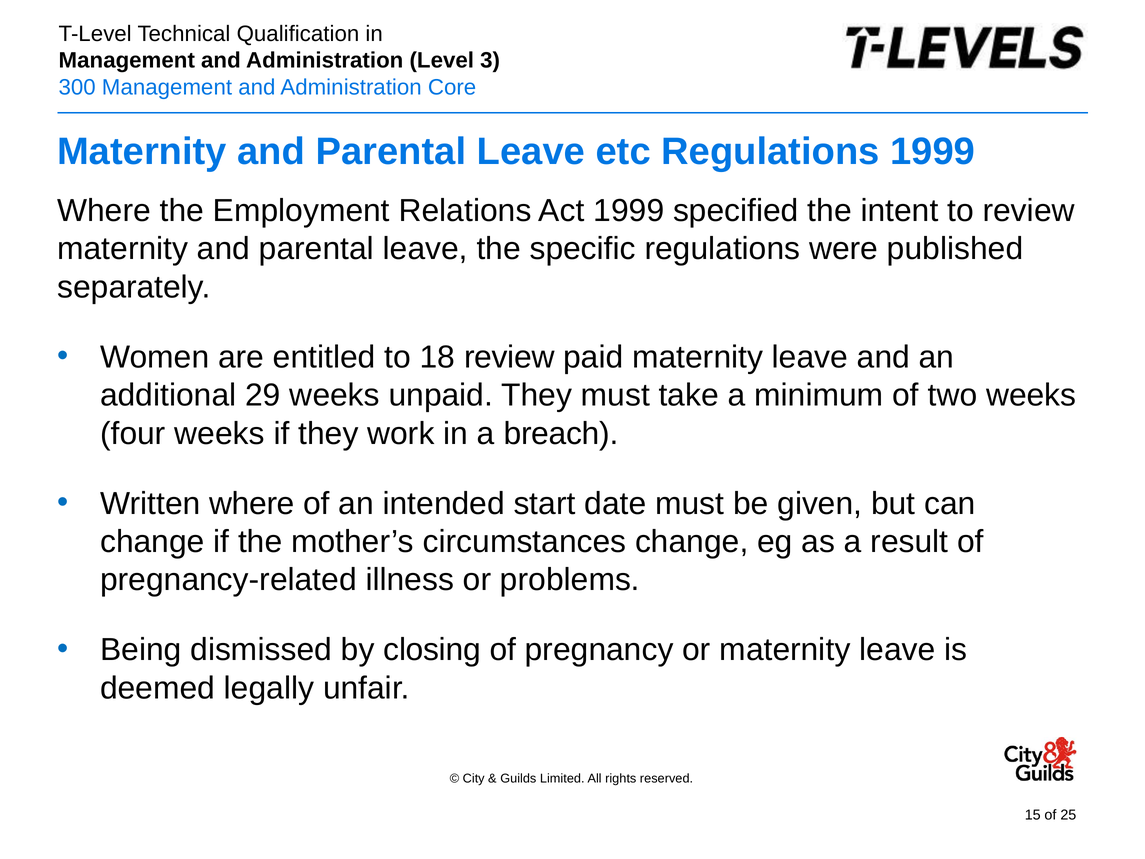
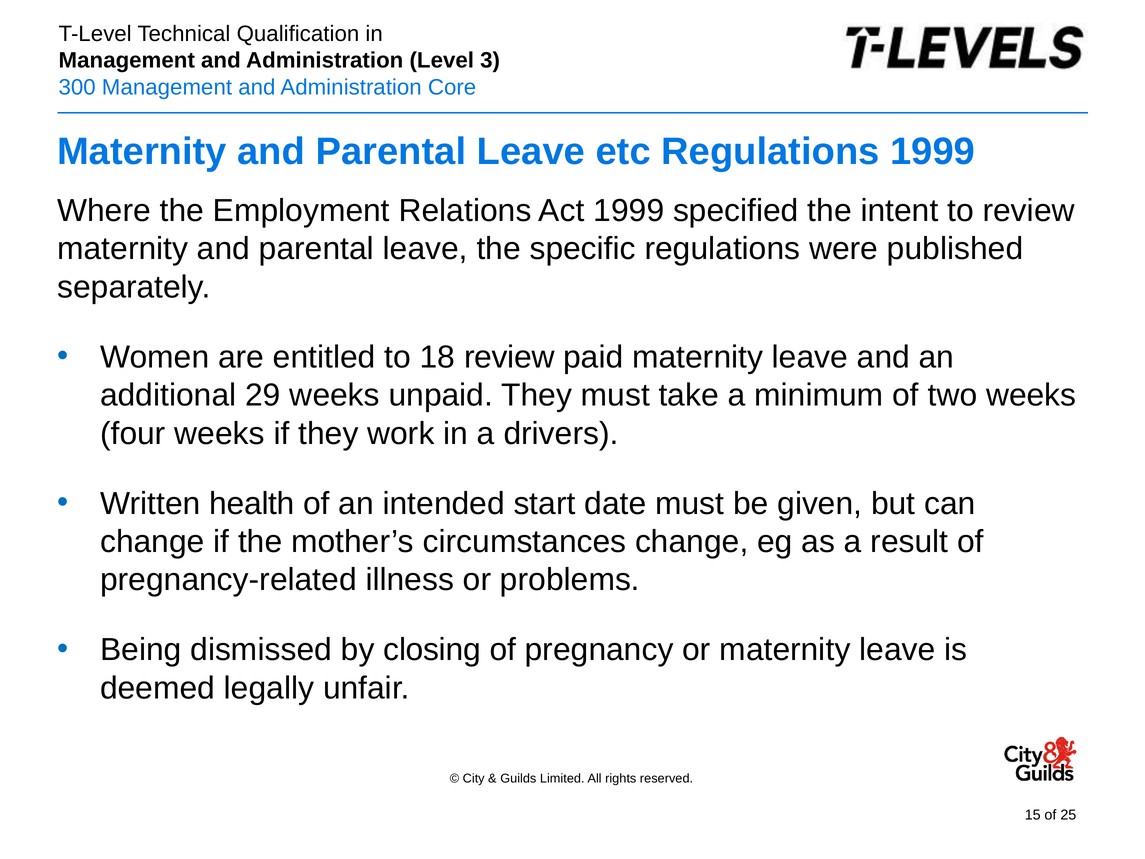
breach: breach -> drivers (561, 433)
Written where: where -> health (252, 503)
